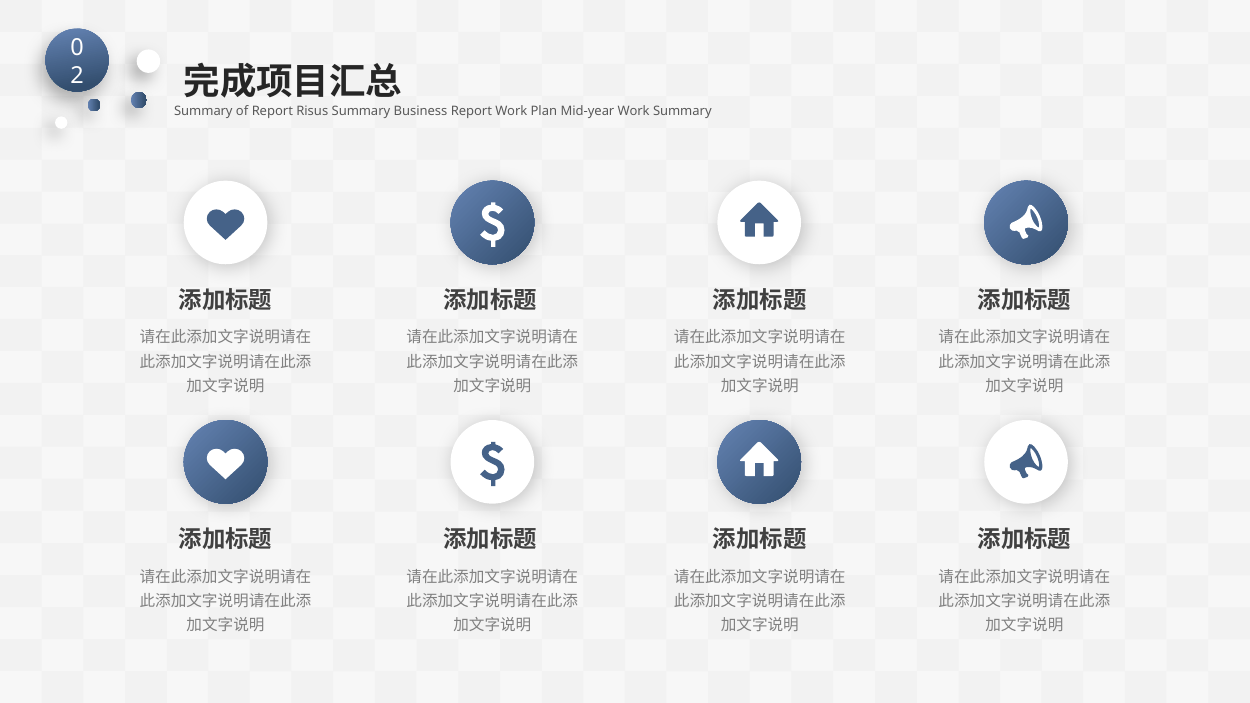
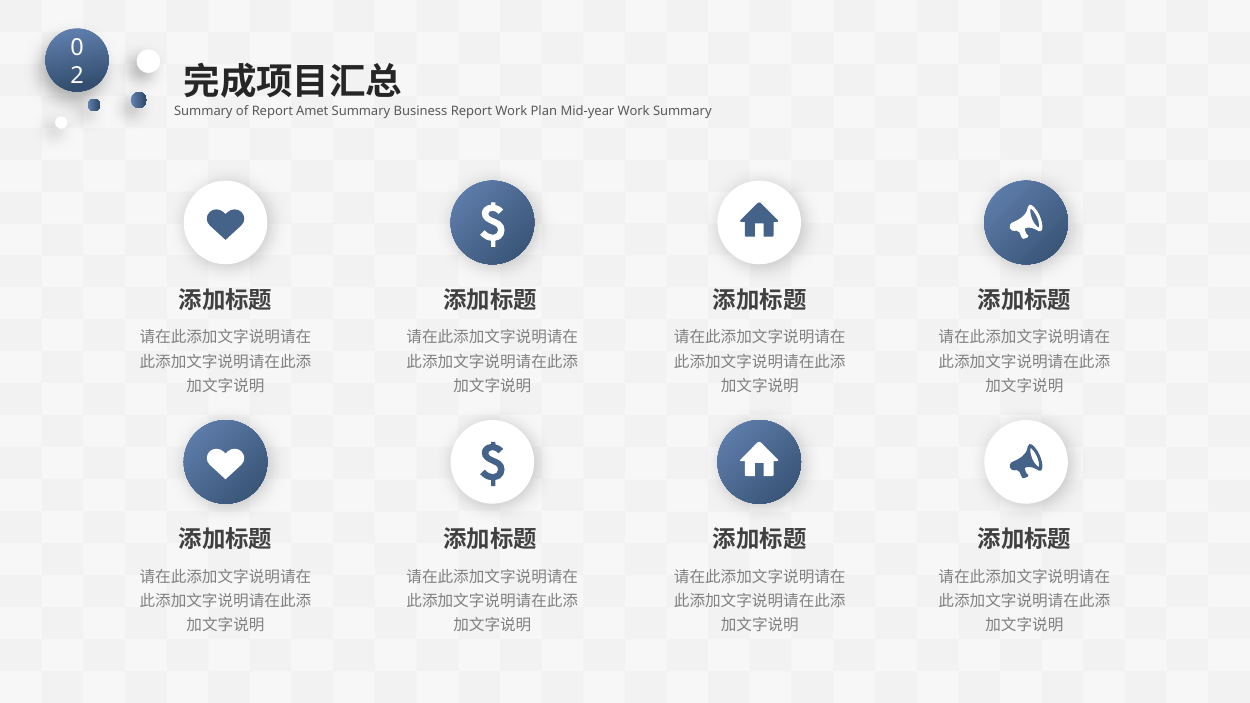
Risus: Risus -> Amet (312, 111)
